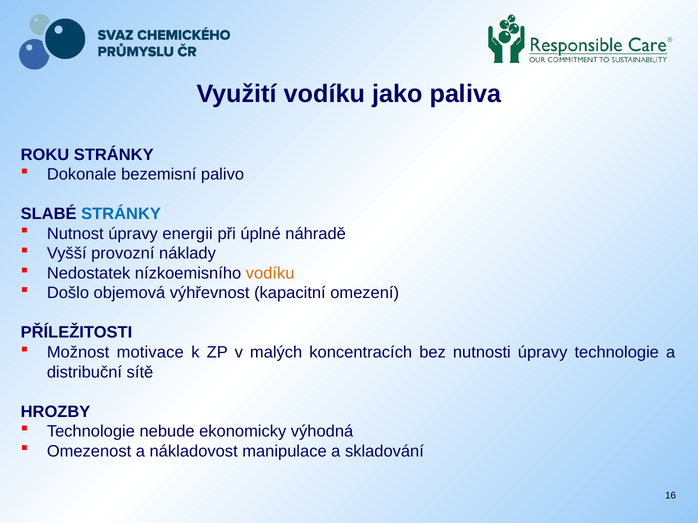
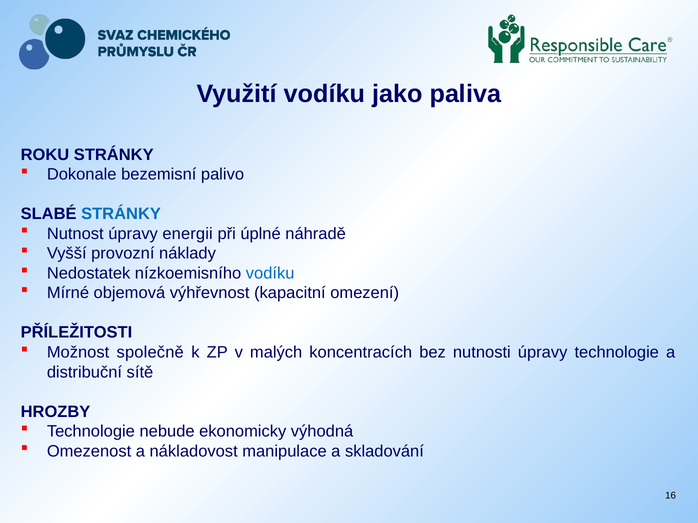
vodíku colour: orange -> blue (270, 274)
Došlo: Došlo -> Mírné (68, 293)
motivace: motivace -> společně (150, 353)
